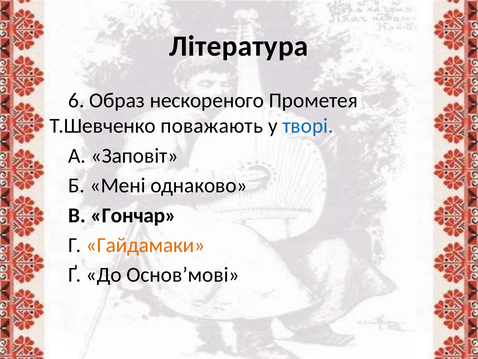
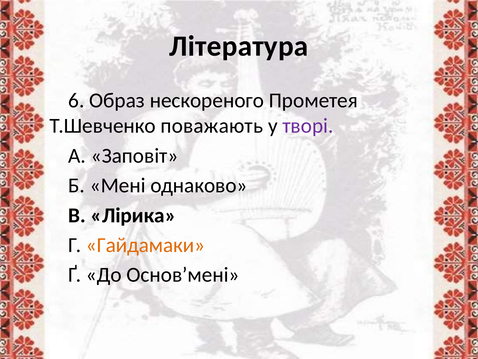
творі colour: blue -> purple (308, 126)
Гончар: Гончар -> Лірика (133, 215)
Основ’мові: Основ’мові -> Основ’мені (183, 275)
